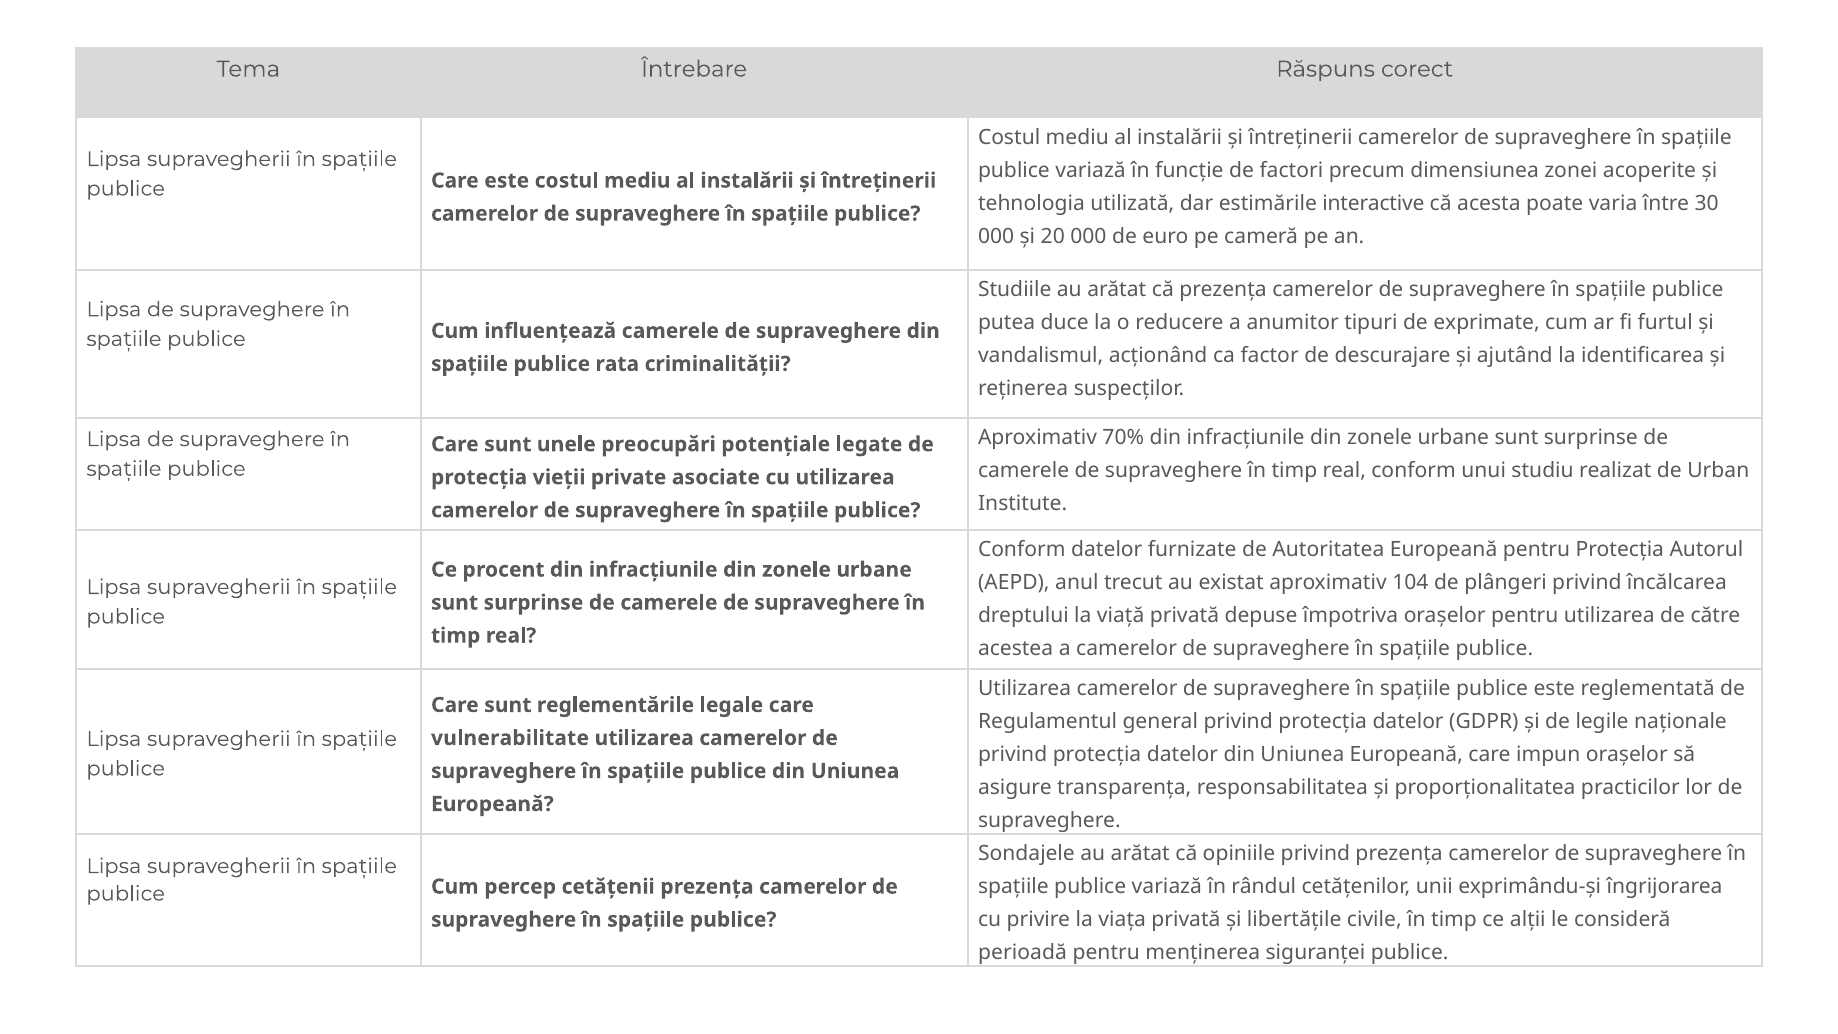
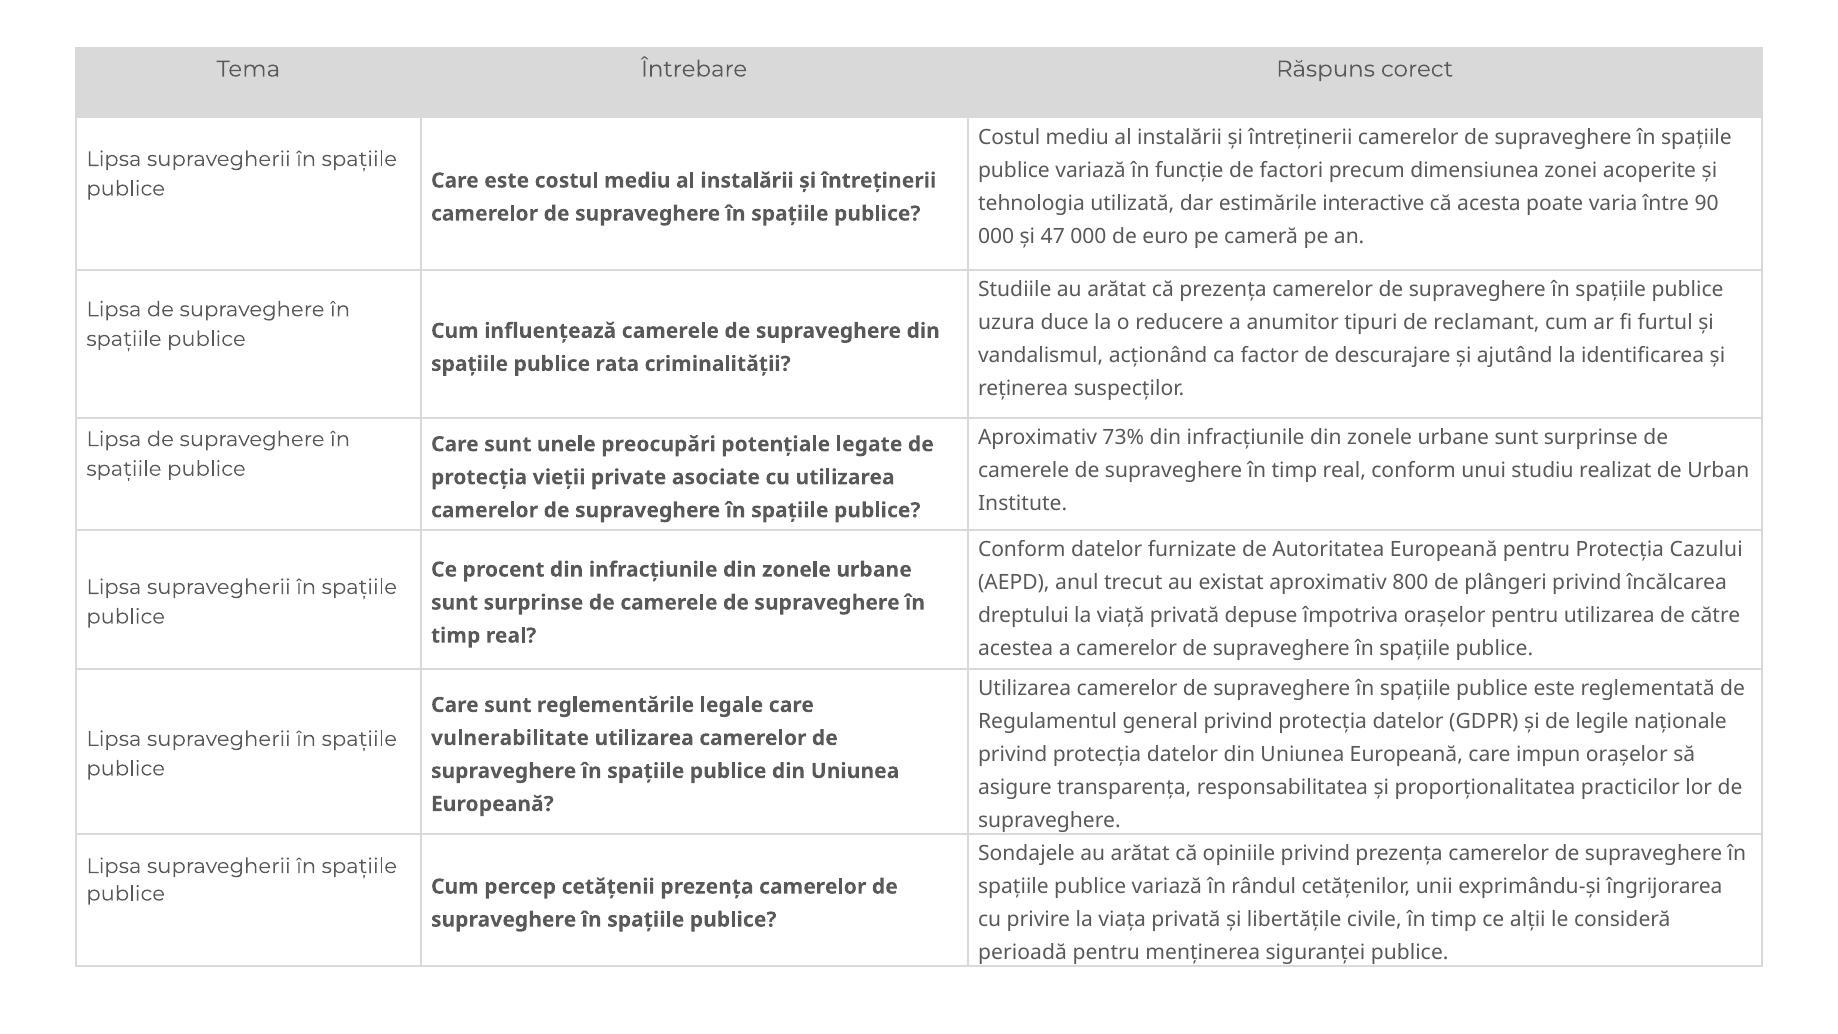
30: 30 -> 90 (1707, 203)
20: 20 -> 47 (1053, 236)
putea: putea -> uzura (1007, 323)
exprimate: exprimate -> reclamant (1486, 323)
70%: 70% -> 73% (1123, 438)
Autorul: Autorul -> Cazului (1706, 550)
104: 104 -> 800 (1410, 583)
